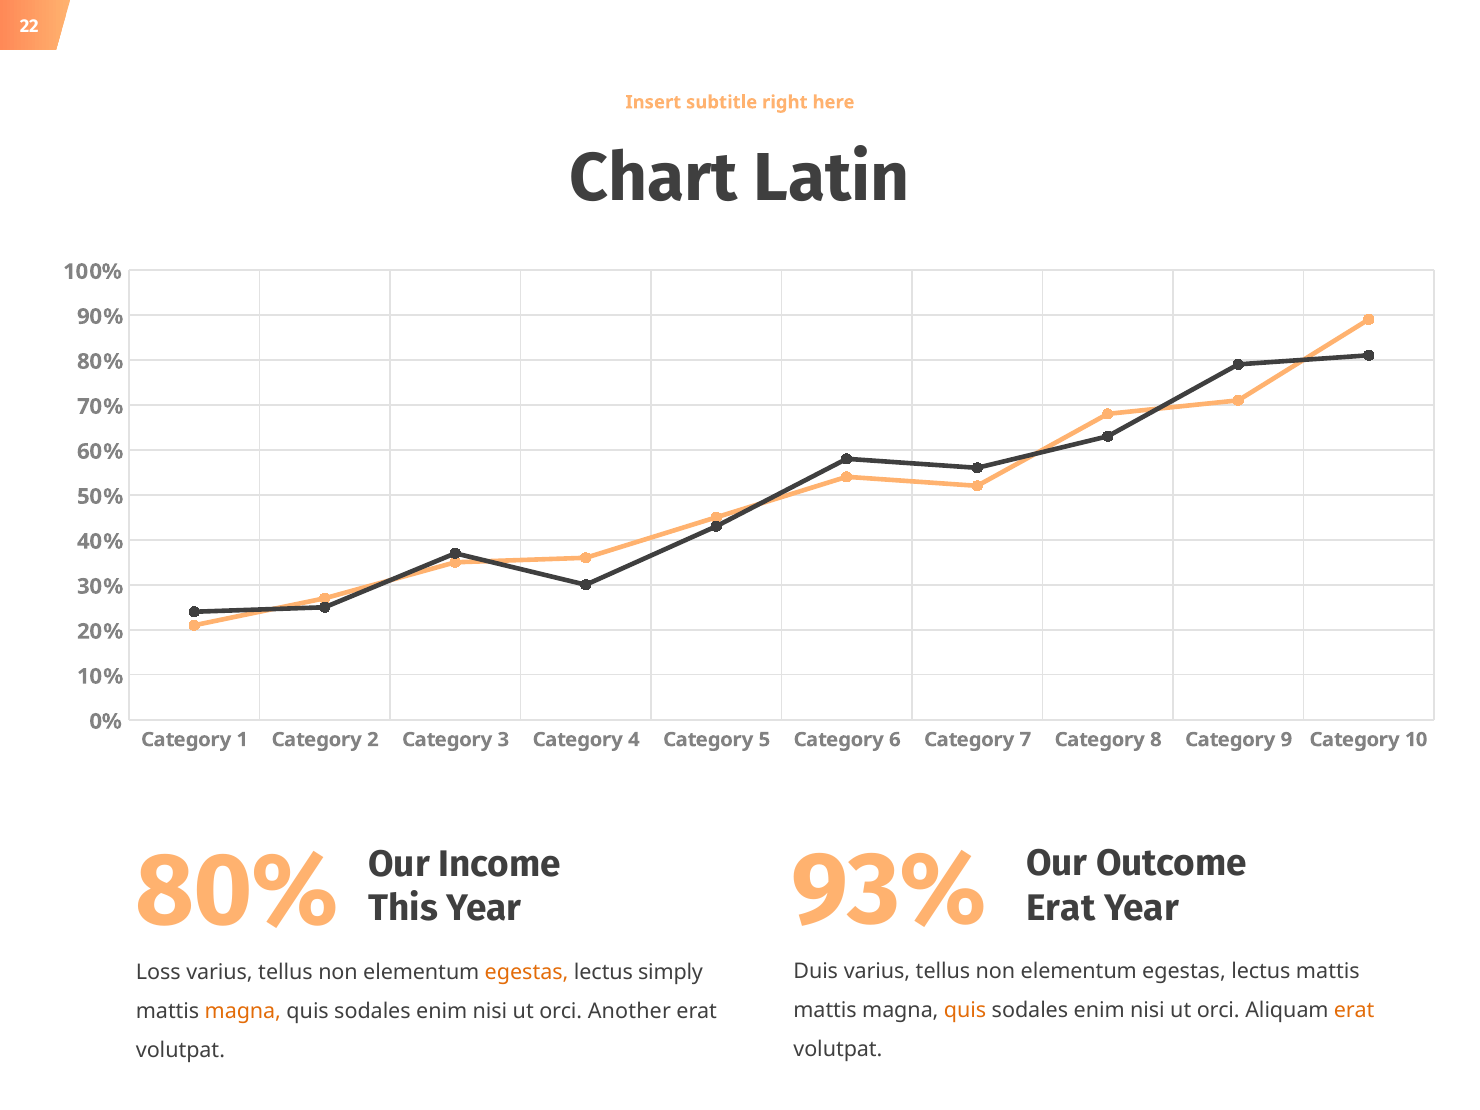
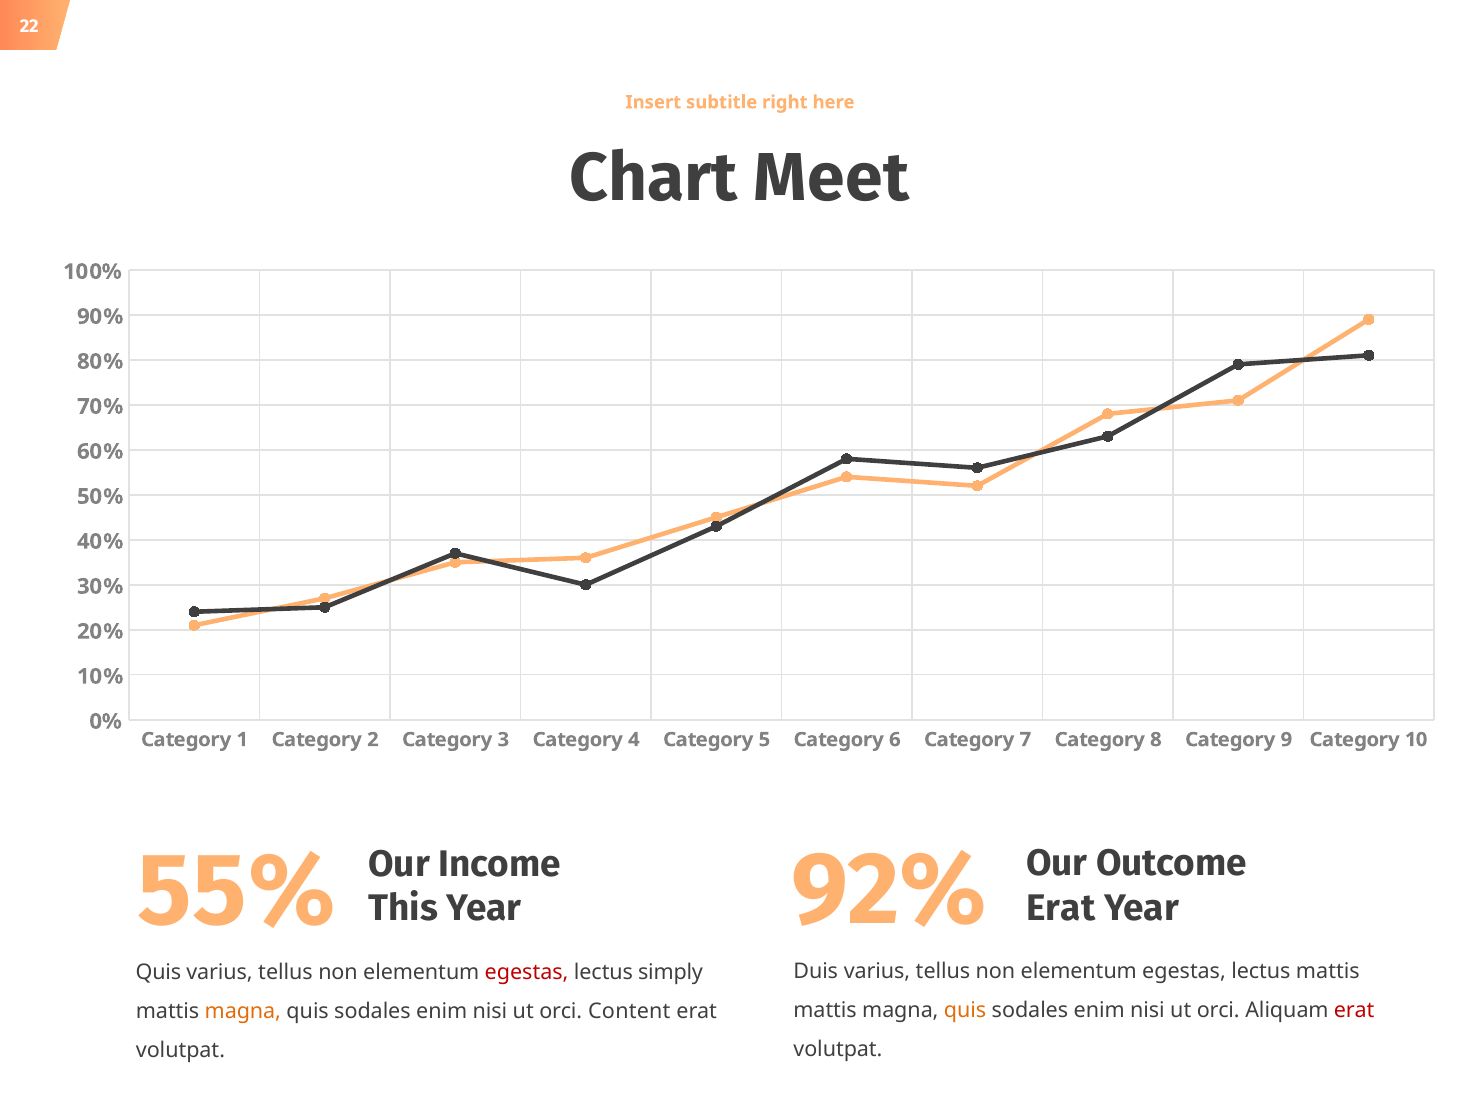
Latin: Latin -> Meet (832, 178)
93%: 93% -> 92% (889, 890)
80%: 80% -> 55% (236, 891)
Loss: Loss -> Quis (158, 972)
egestas colour: orange -> red (527, 972)
erat colour: orange -> red (1354, 1011)
Another: Another -> Content (629, 1011)
